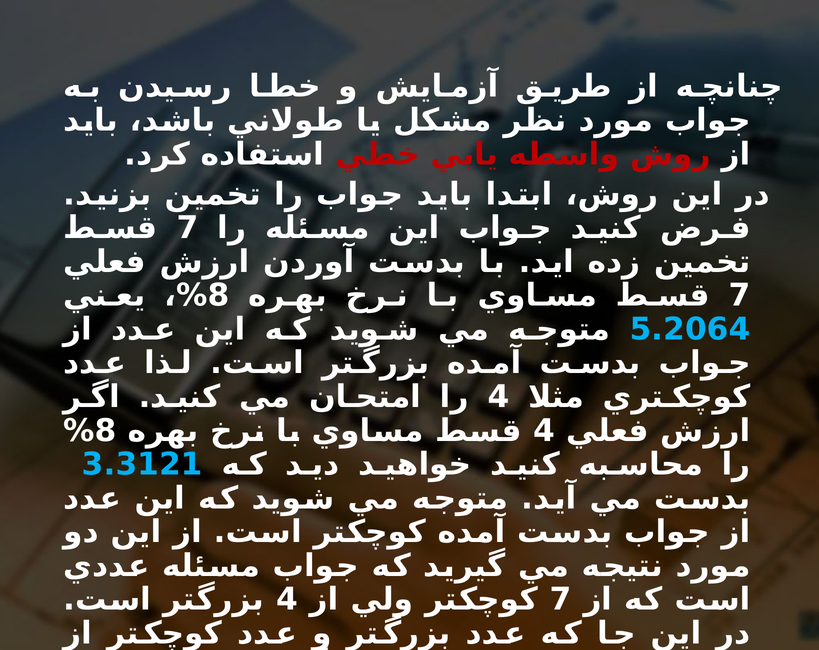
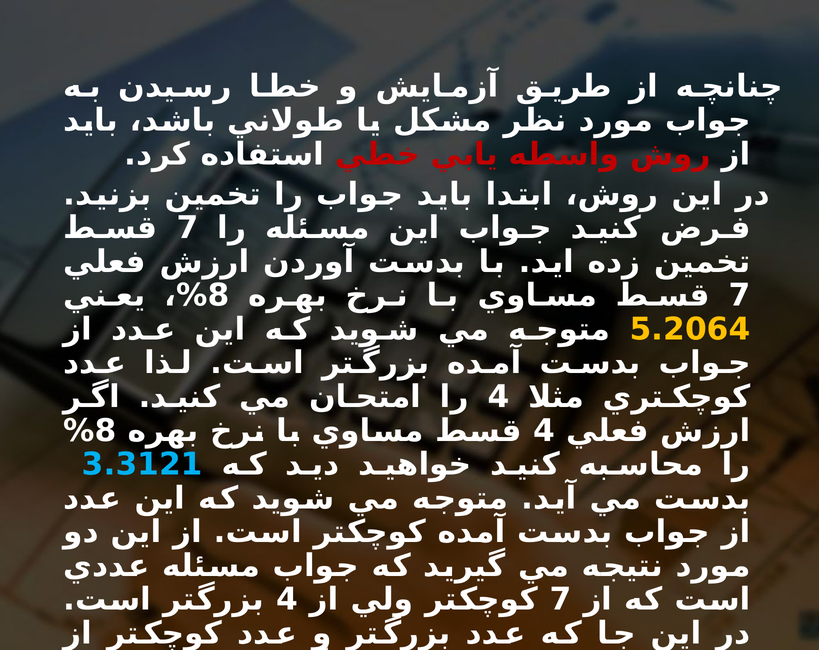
5.2064 colour: light blue -> yellow (690, 329)
